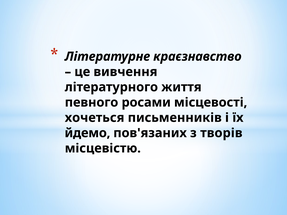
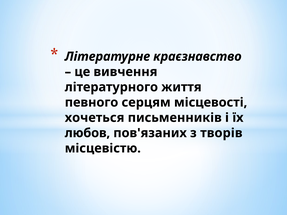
росами: росами -> серцям (146, 103)
йдемо: йдемо -> любов (87, 133)
